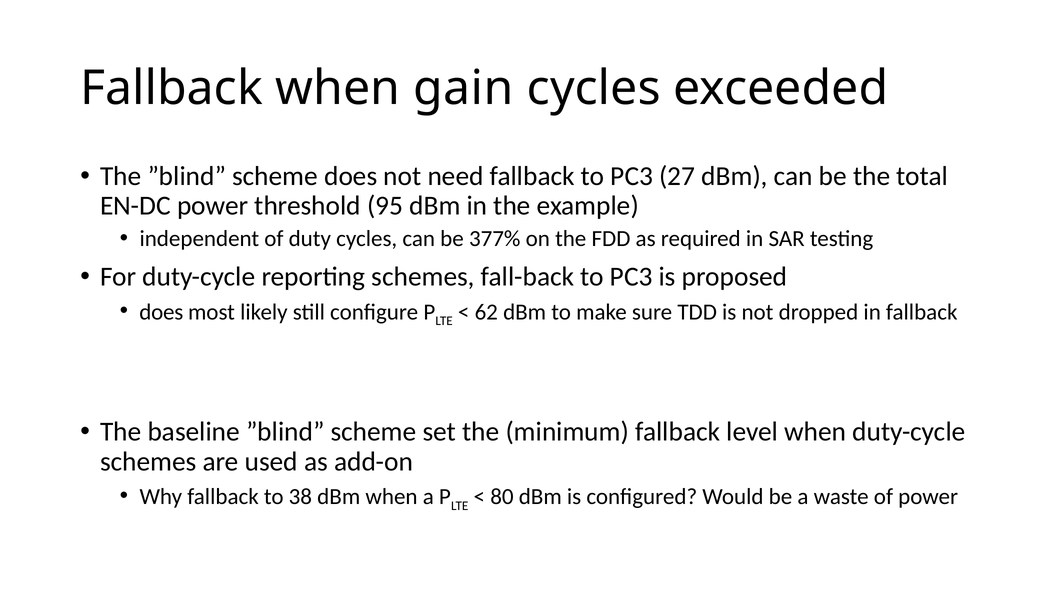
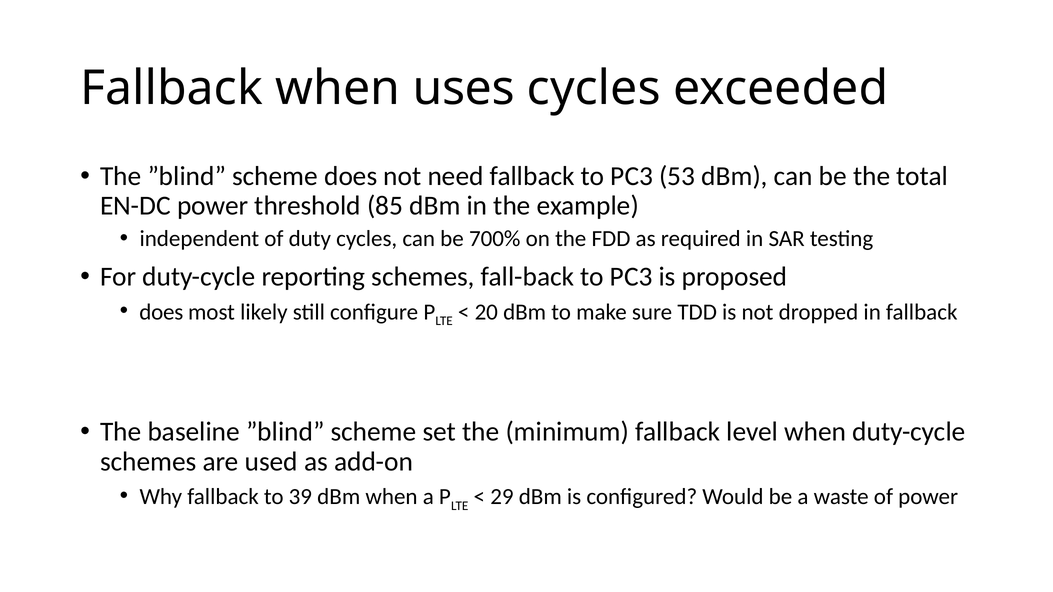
gain: gain -> uses (464, 88)
27: 27 -> 53 (677, 176)
95: 95 -> 85 (385, 206)
377%: 377% -> 700% (495, 239)
62: 62 -> 20 (486, 312)
38: 38 -> 39 (300, 497)
80: 80 -> 29 (502, 497)
